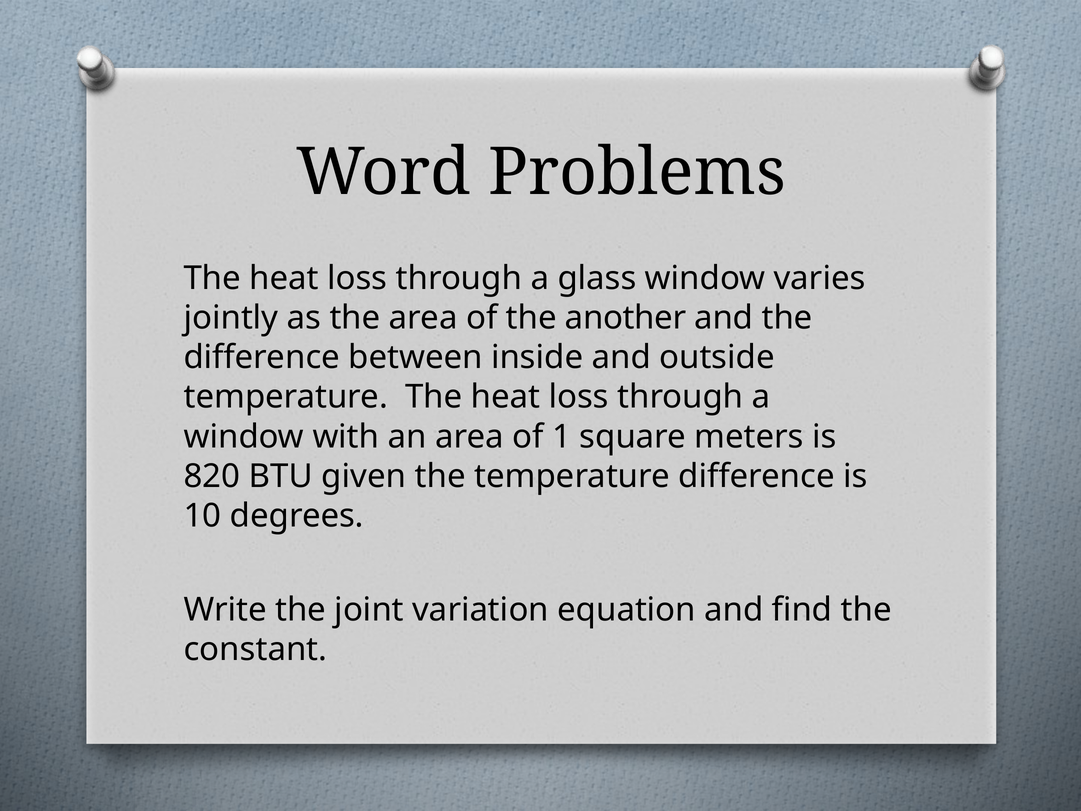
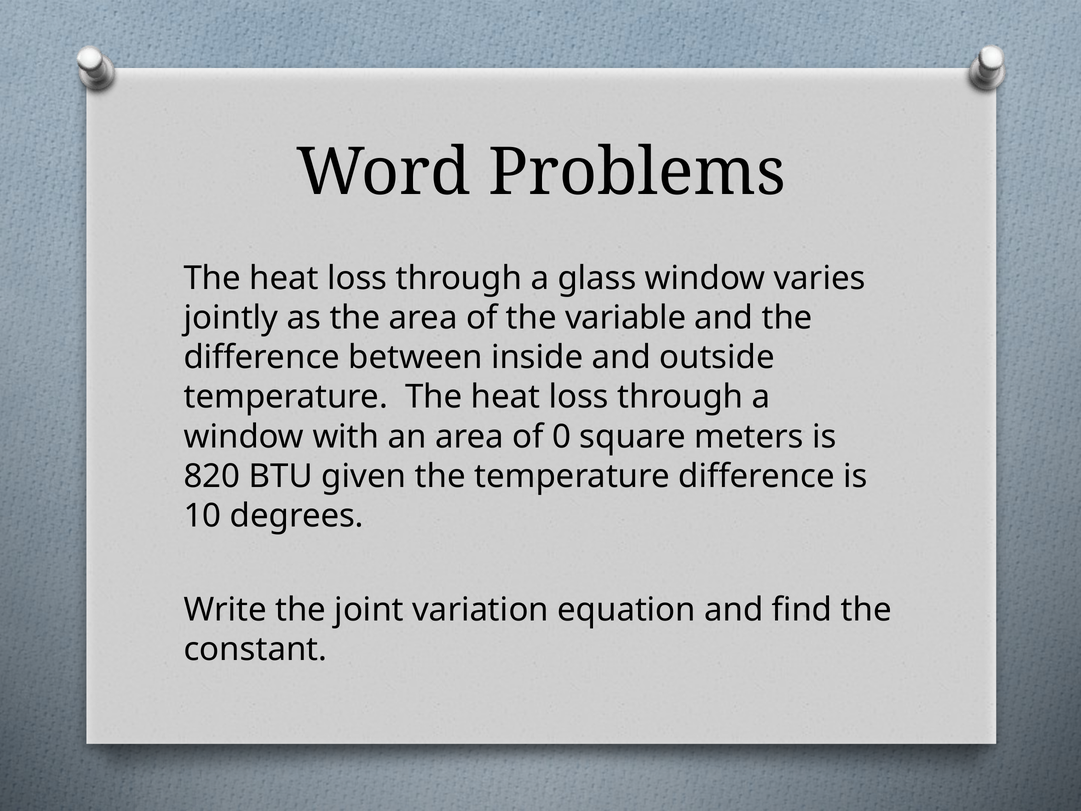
another: another -> variable (626, 318)
1: 1 -> 0 (561, 437)
